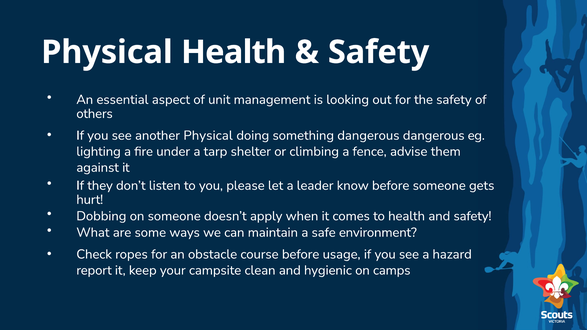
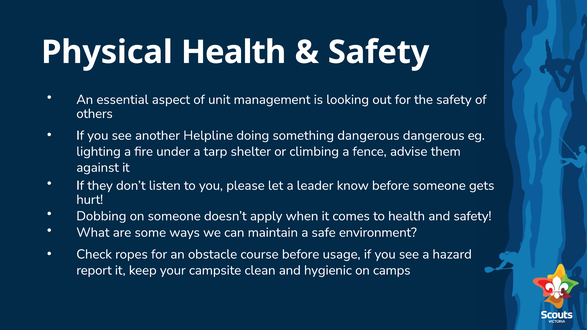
another Physical: Physical -> Helpline (208, 135)
